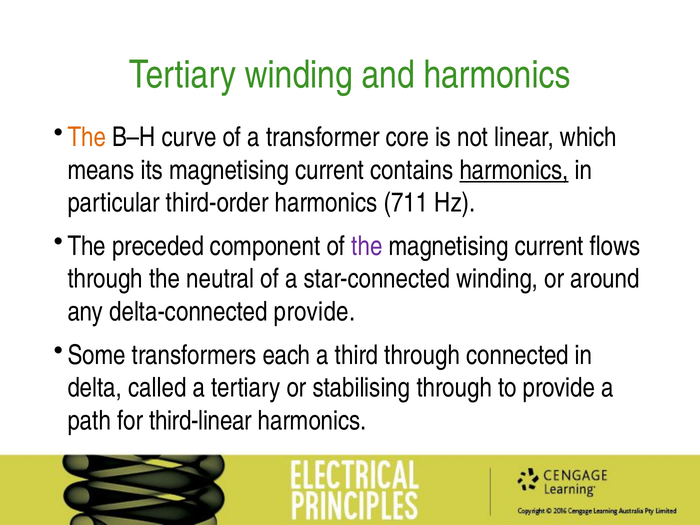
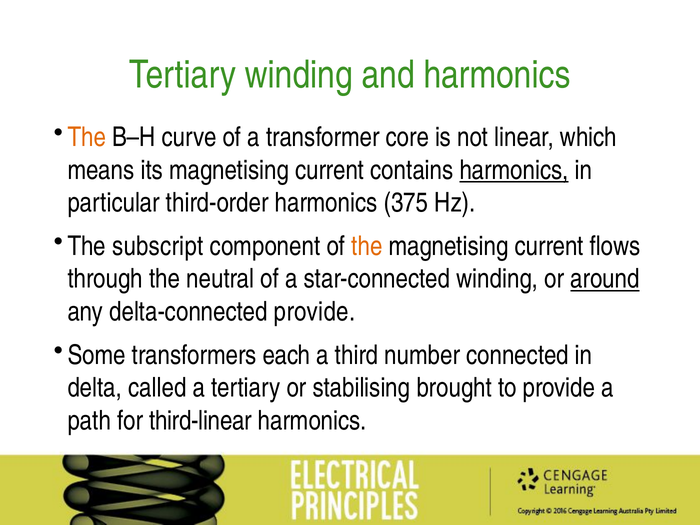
711: 711 -> 375 (406, 203)
preceded: preceded -> subscript (158, 246)
the colour: purple -> orange (367, 246)
around underline: none -> present (605, 279)
third through: through -> number (422, 355)
stabilising through: through -> brought (454, 388)
